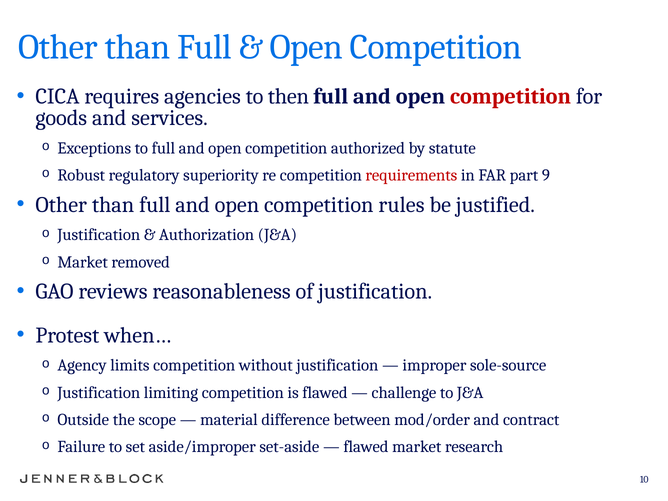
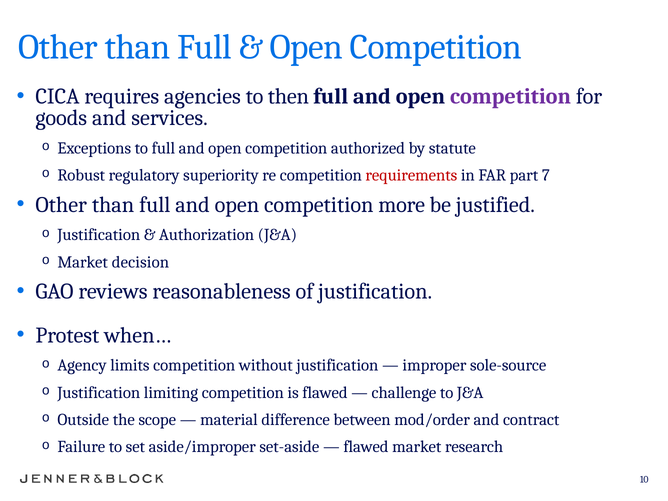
competition colour: red -> purple (511, 97)
9: 9 -> 7 (546, 175)
rules: rules -> more (402, 205)
removed: removed -> decision (140, 262)
